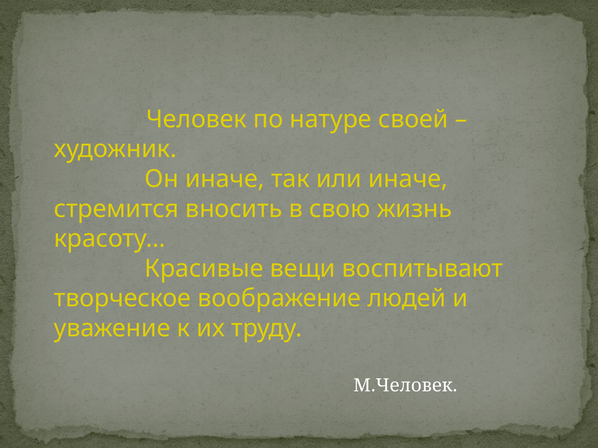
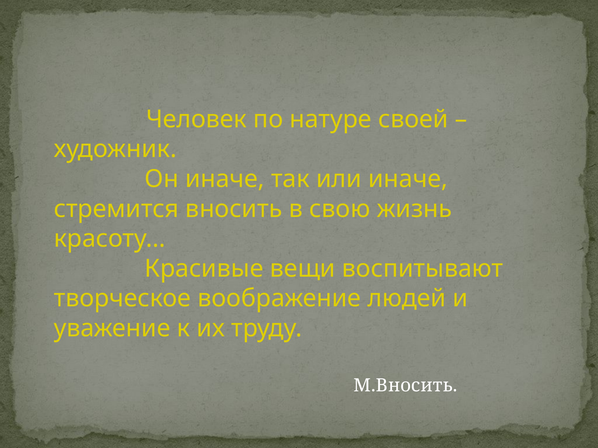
М.Человек: М.Человек -> М.Вносить (405, 386)
